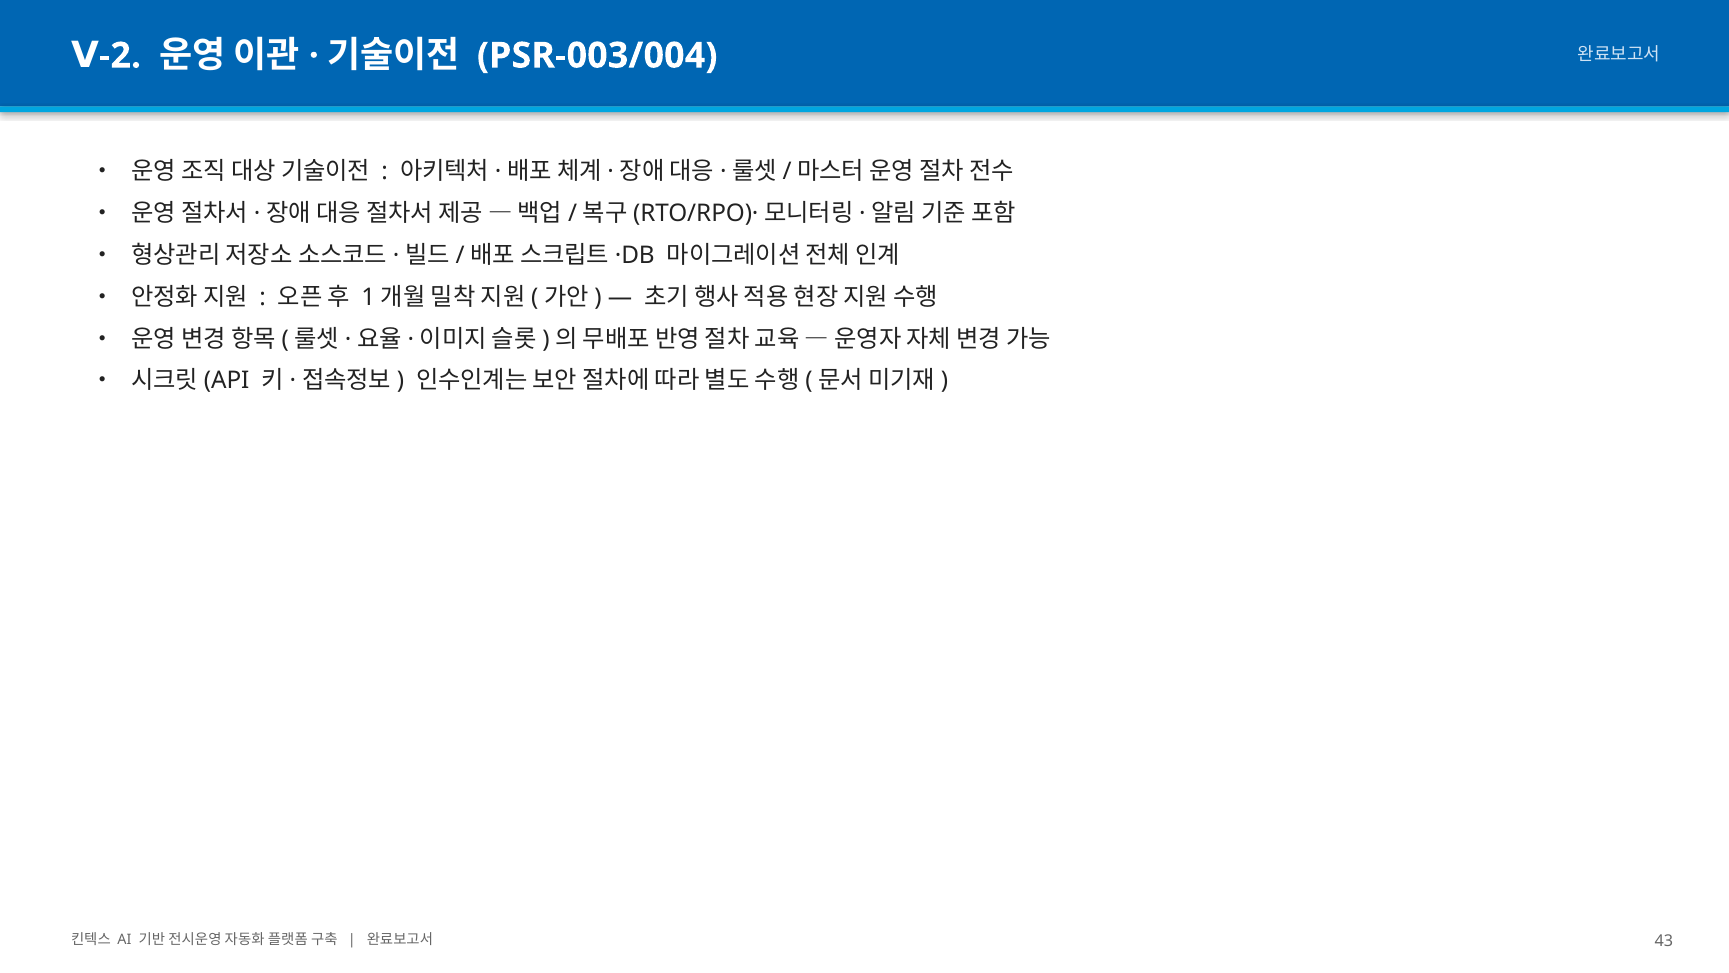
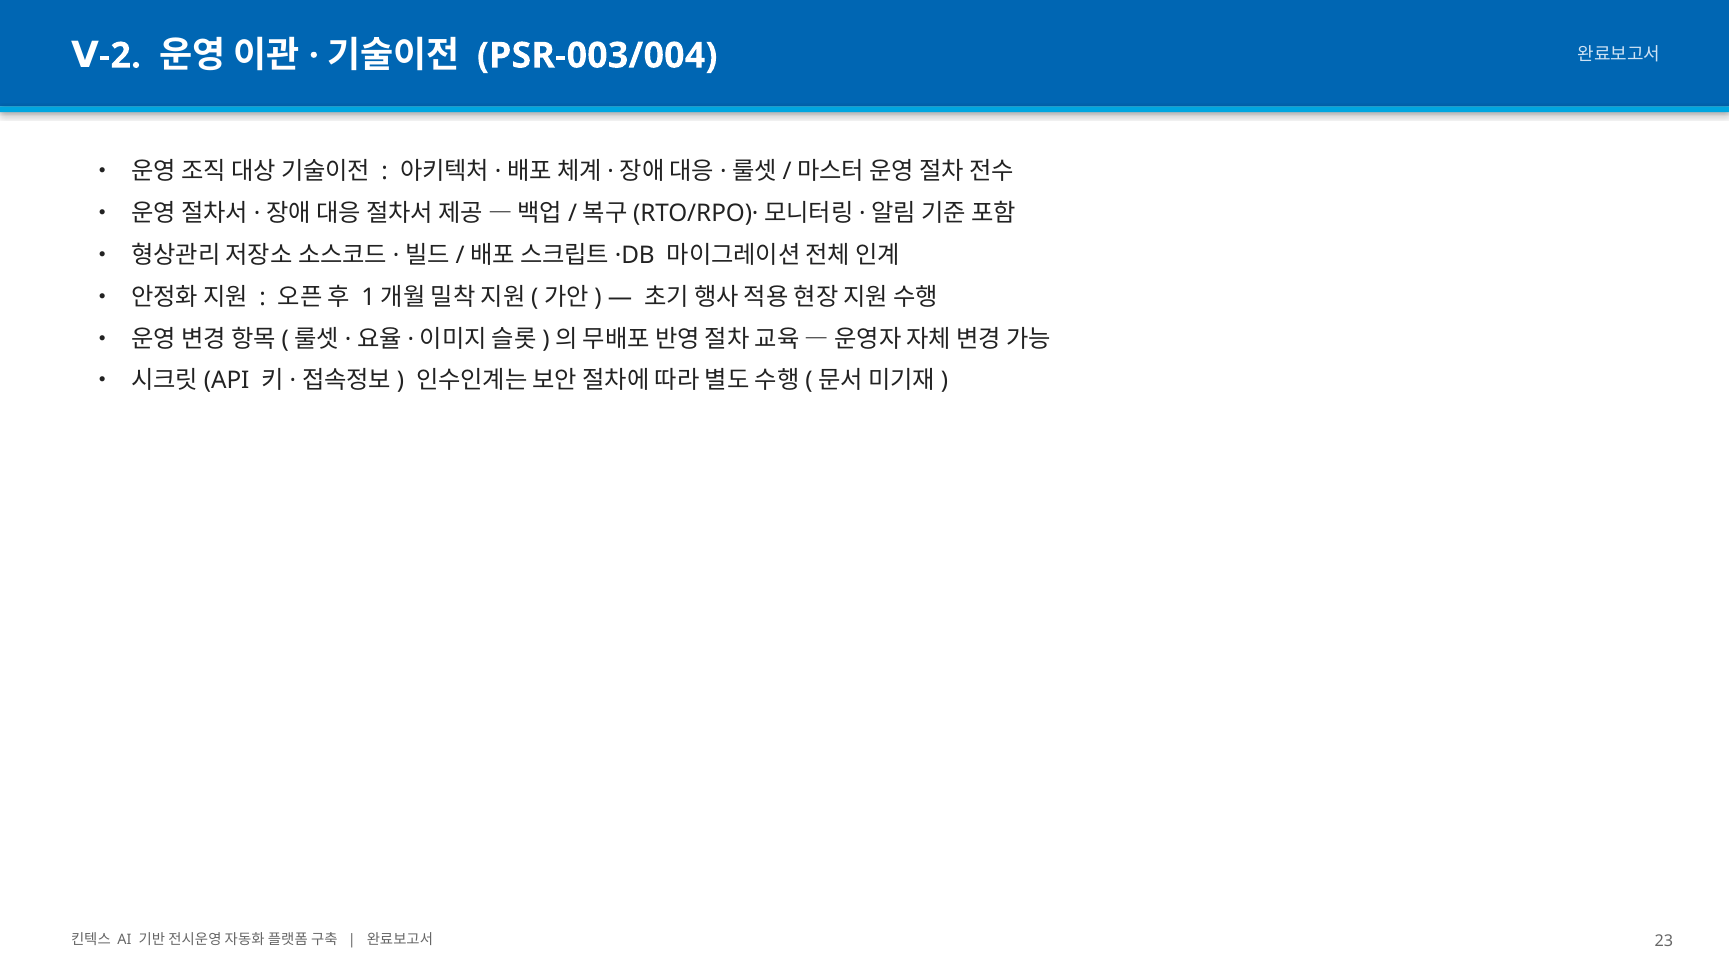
43: 43 -> 23 (1664, 941)
